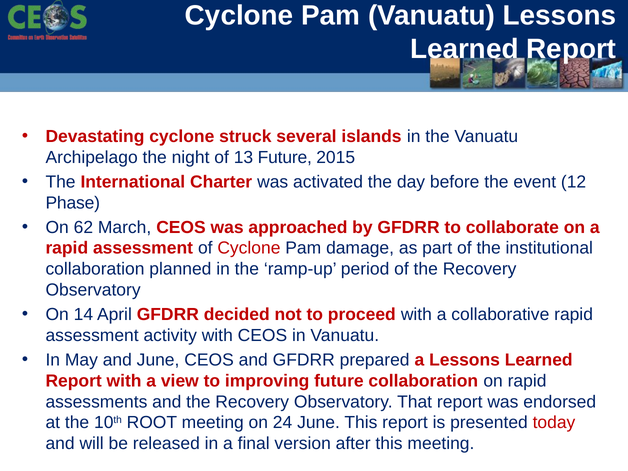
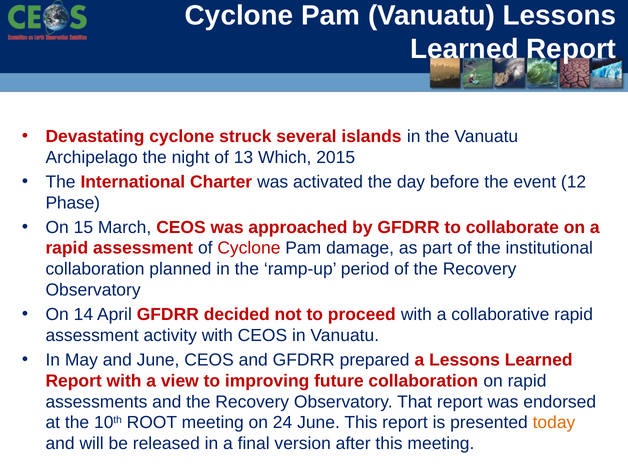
13 Future: Future -> Which (285, 157)
62: 62 -> 15 (83, 227)
today colour: red -> orange (554, 423)
